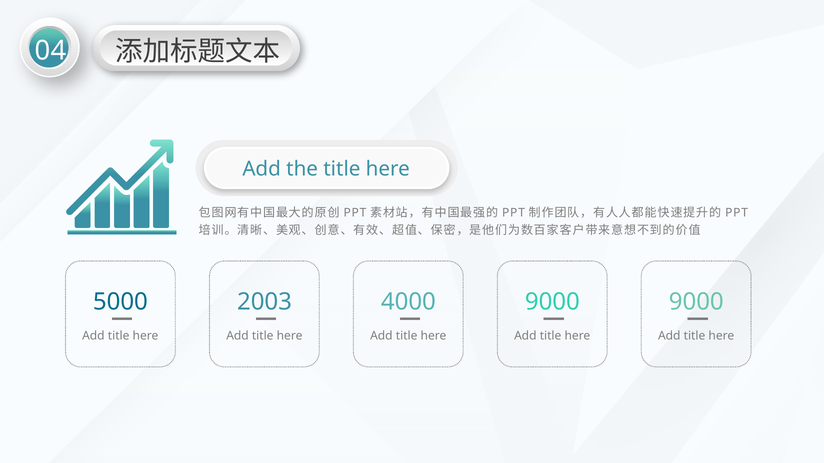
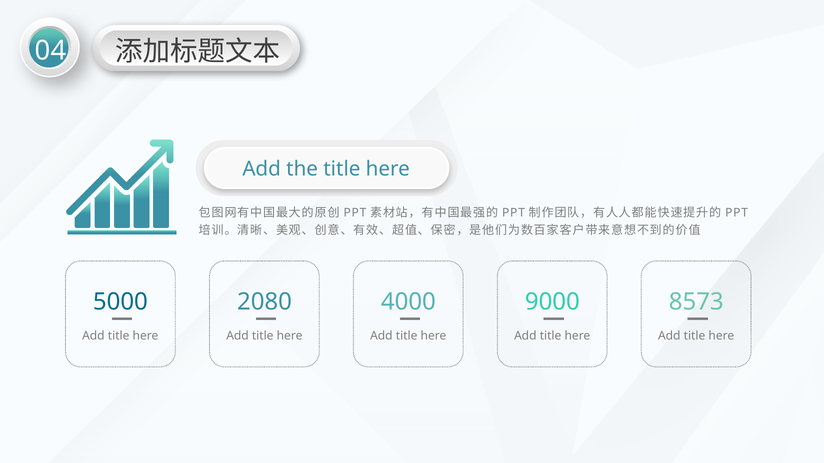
2003: 2003 -> 2080 (264, 302)
9000: 9000 -> 8573 (696, 302)
